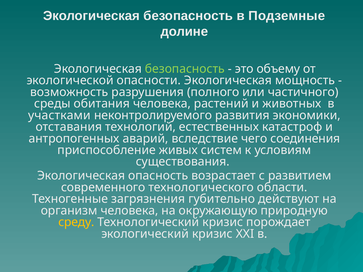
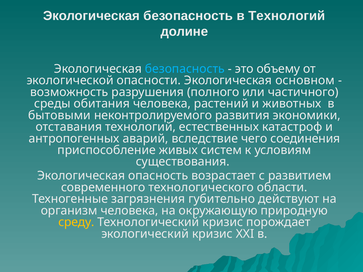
в Подземные: Подземные -> Технологий (287, 16)
безопасность colour: light green -> light blue (185, 69)
мощность: мощность -> основном (305, 81)
участками: участками -> бытовыми (59, 115)
